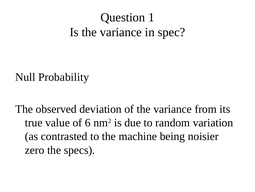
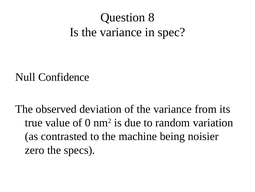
1: 1 -> 8 (151, 17)
Probability: Probability -> Confidence (64, 77)
6: 6 -> 0 (88, 122)
